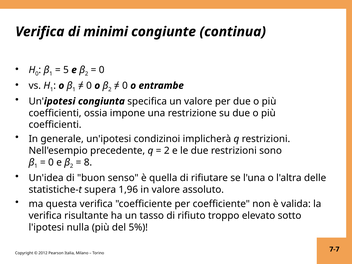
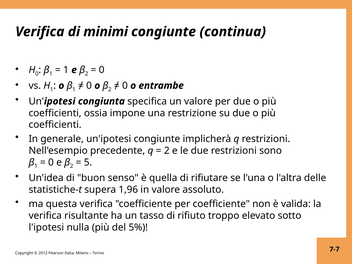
5: 5 -> 1 (66, 70)
un'ipotesi condizinoi: condizinoi -> congiunte (157, 139)
8: 8 -> 5 (88, 162)
